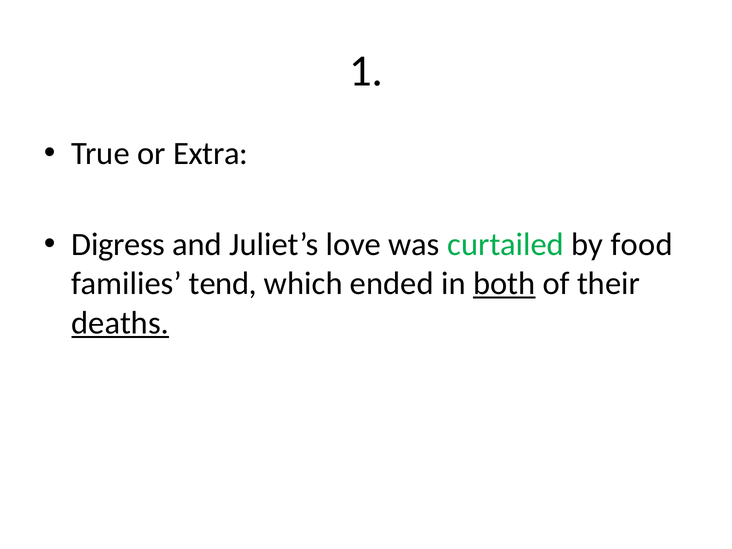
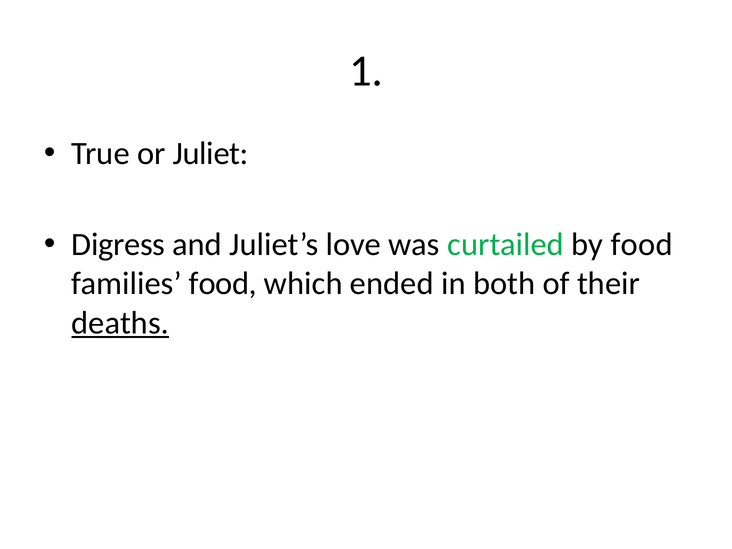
Extra: Extra -> Juliet (211, 154)
families tend: tend -> food (223, 284)
both underline: present -> none (504, 284)
